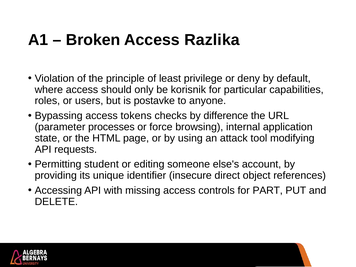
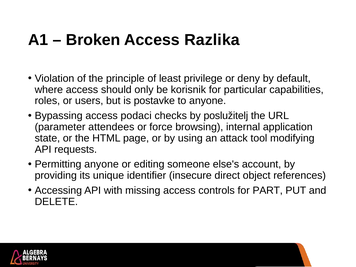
tokens: tokens -> podaci (136, 116)
difference: difference -> poslužitelj (226, 116)
processes: processes -> attendees (111, 127)
Permitting student: student -> anyone (102, 164)
